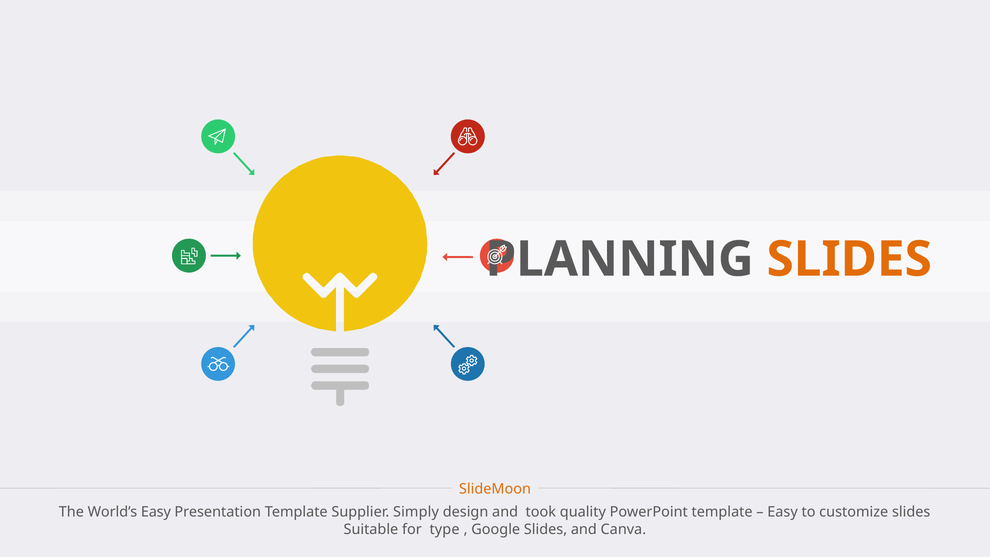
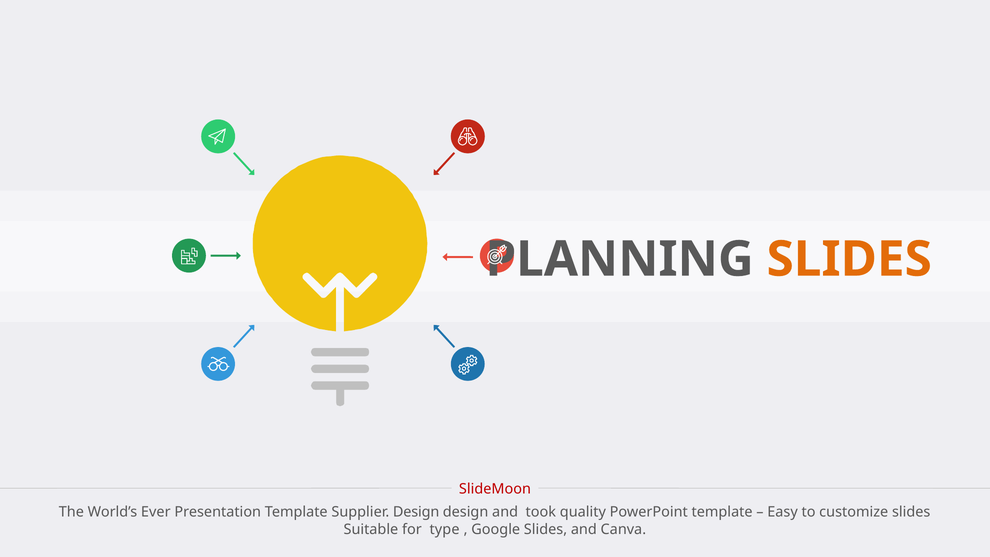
SlideMoon colour: orange -> red (495, 489)
World’s Easy: Easy -> Ever (156, 512)
Supplier Simply: Simply -> Design (416, 512)
